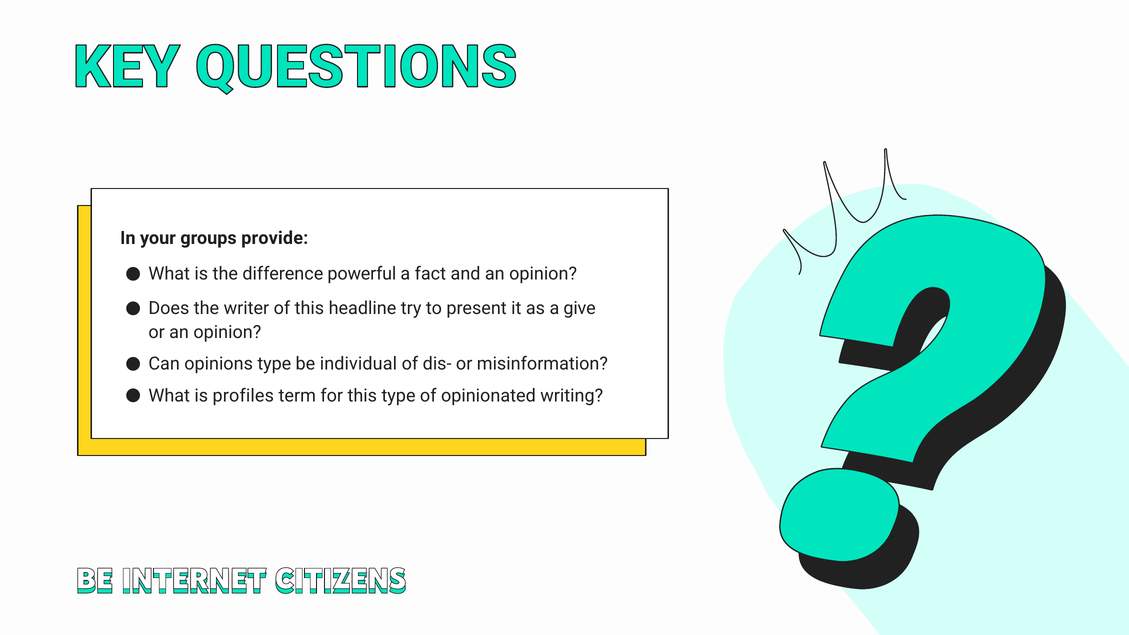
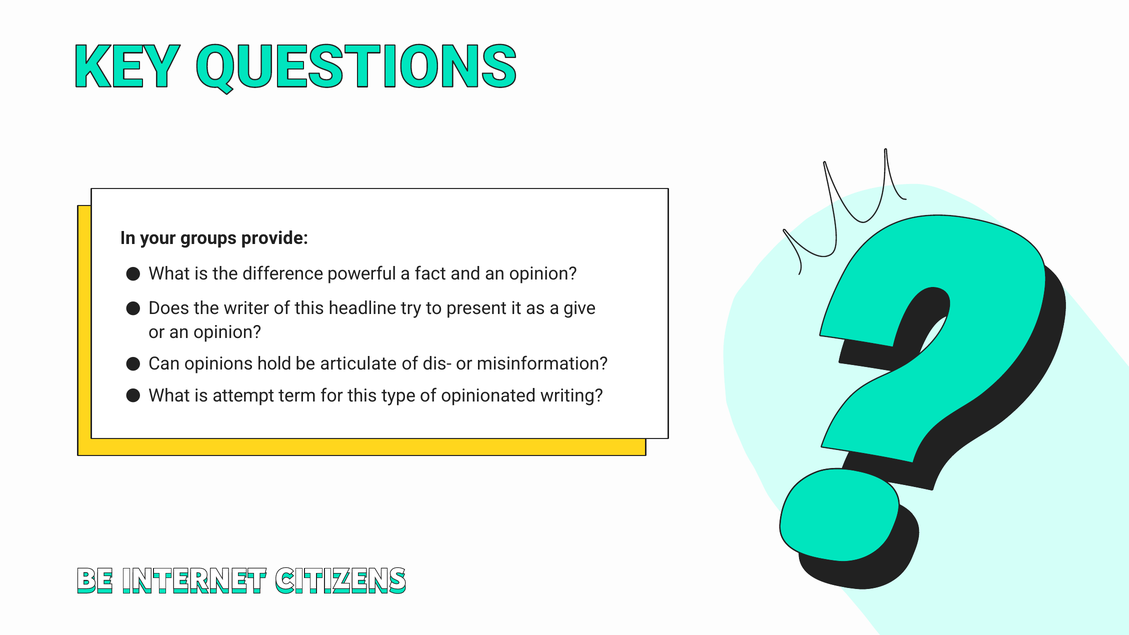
opinions type: type -> hold (274, 364)
individual: individual -> articulate (358, 364)
profiles: profiles -> attempt (243, 396)
